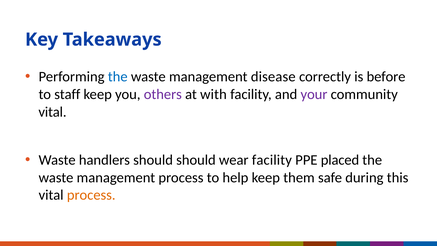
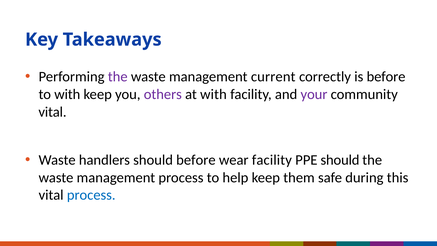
the colour: blue -> purple (118, 77)
disease: disease -> current (273, 77)
to staff: staff -> with (67, 94)
should should: should -> before (196, 160)
PPE placed: placed -> should (340, 160)
process colour: orange -> blue (91, 195)
